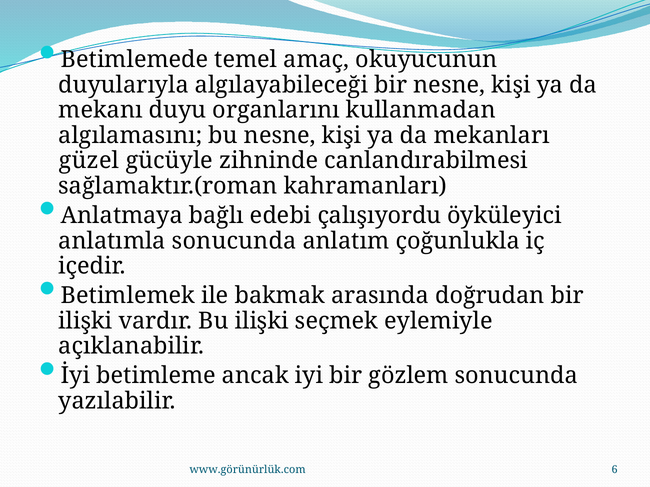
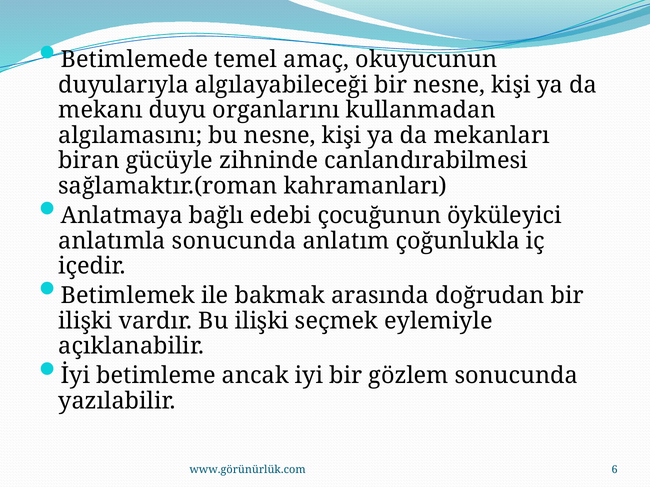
güzel: güzel -> biran (89, 161)
çalışıyordu: çalışıyordu -> çocuğunun (379, 216)
